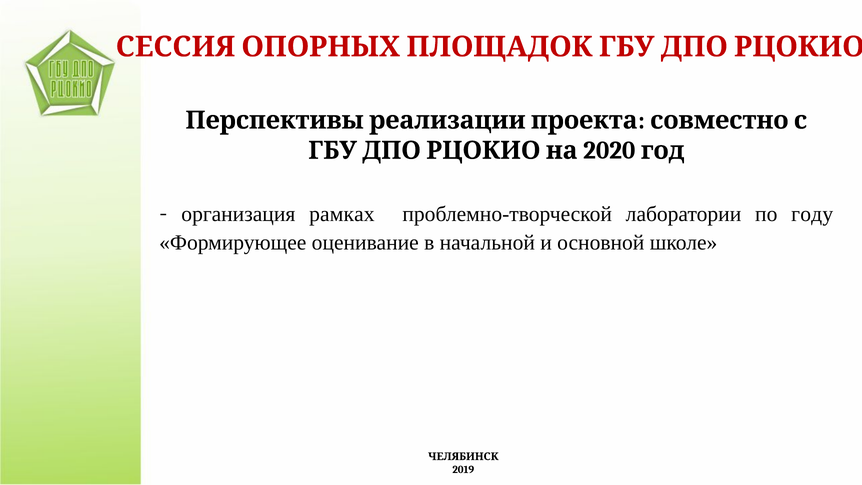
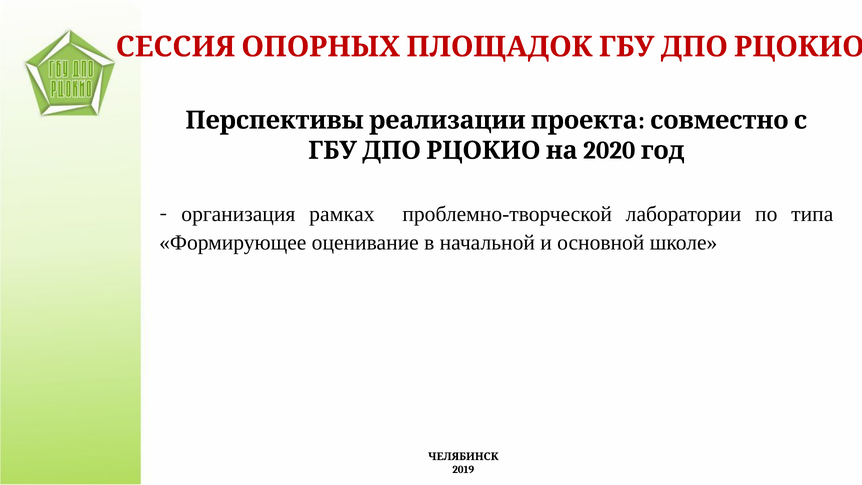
году: году -> типа (812, 214)
